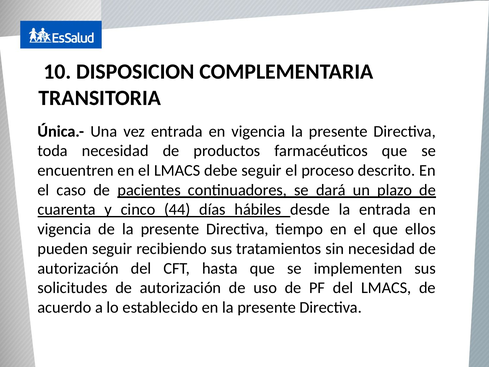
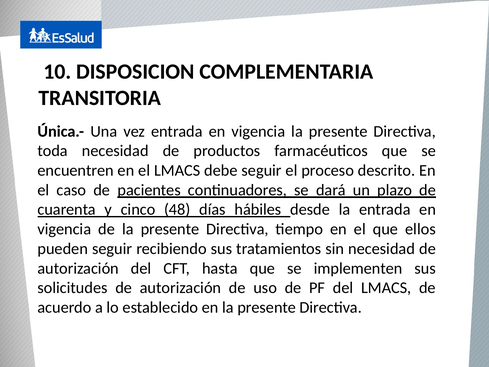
44: 44 -> 48 (177, 209)
